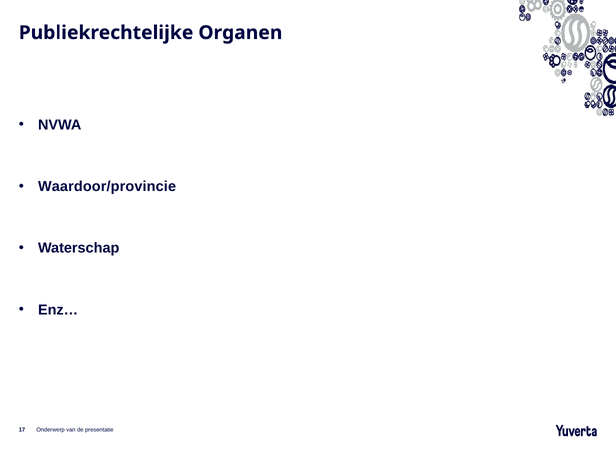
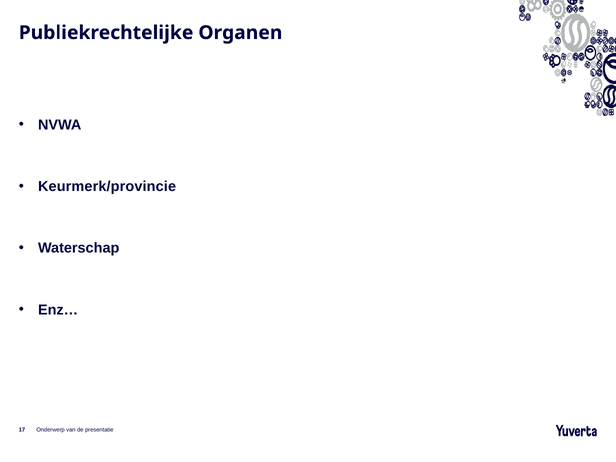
Waardoor/provincie: Waardoor/provincie -> Keurmerk/provincie (107, 187)
